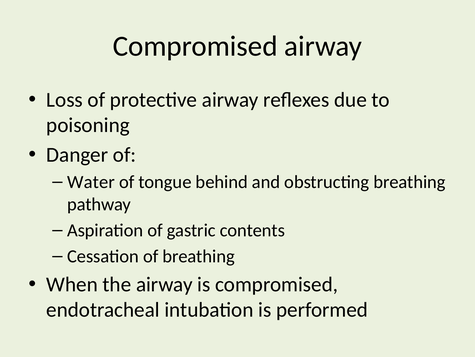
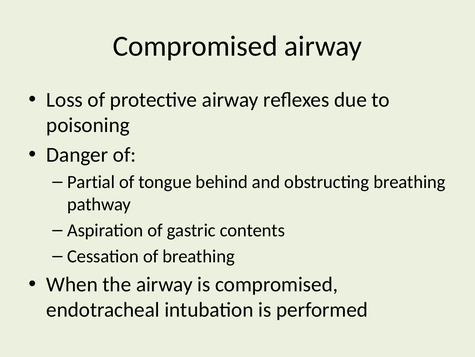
Water: Water -> Partial (91, 182)
